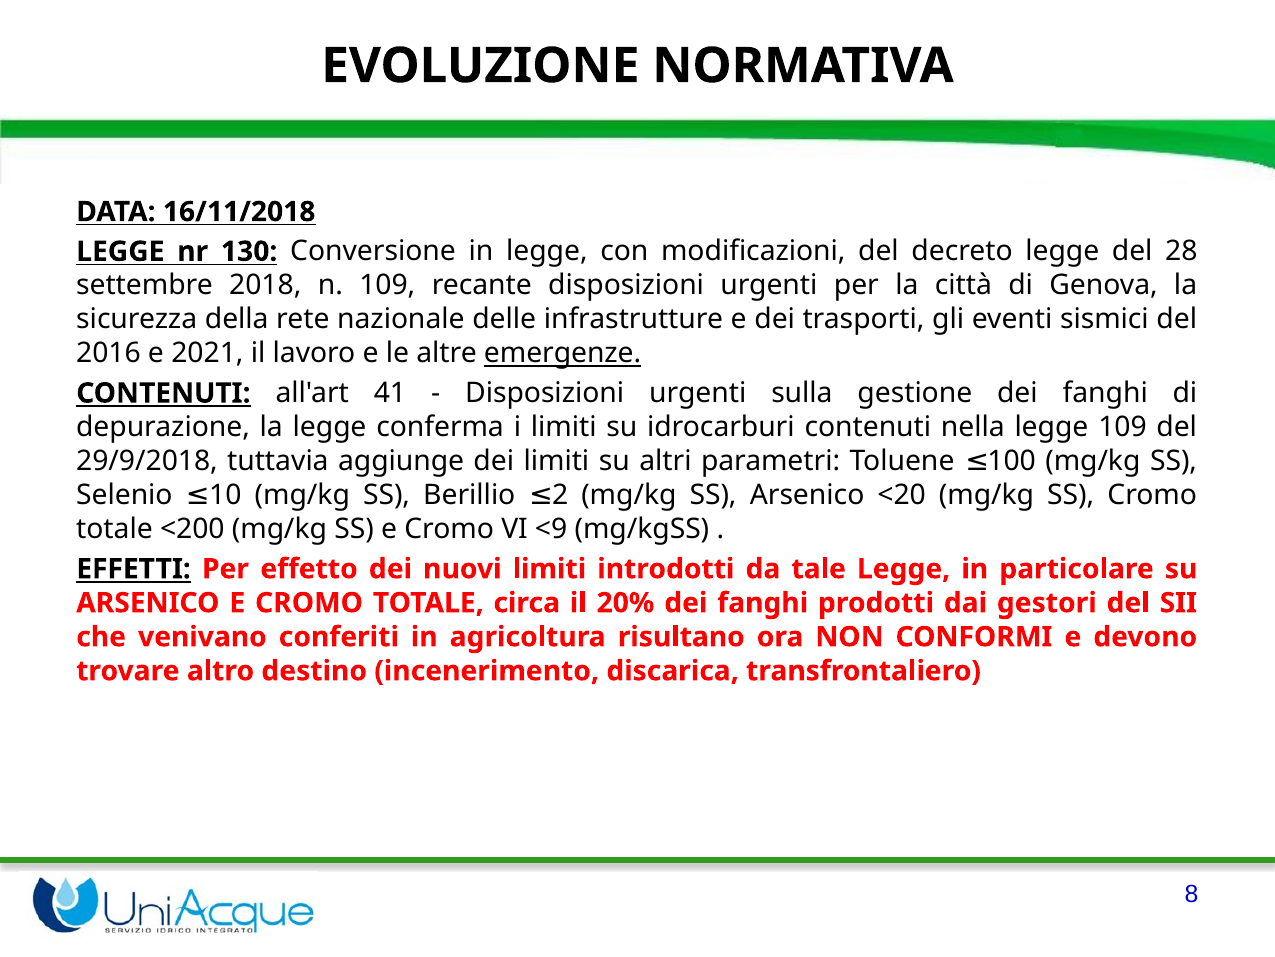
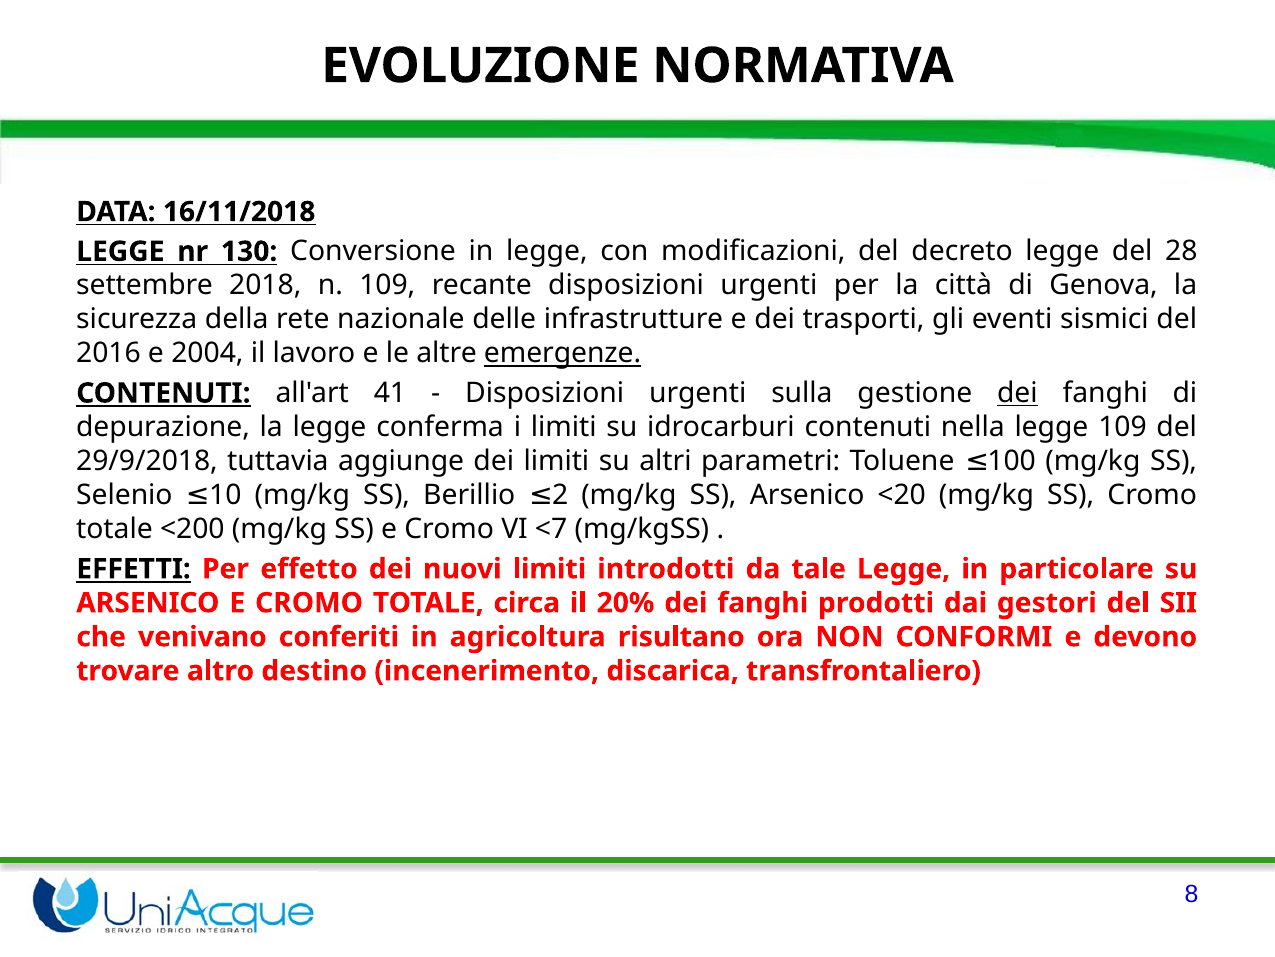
2021: 2021 -> 2004 (207, 353)
dei underline: none -> present (1017, 393)
<9: <9 -> <7 (551, 529)
